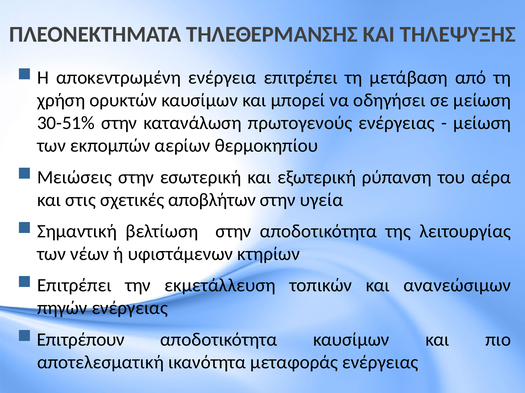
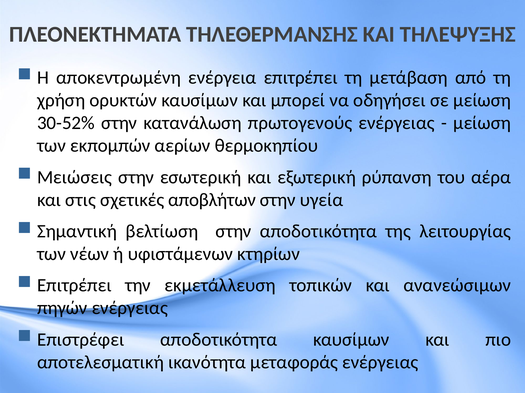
30-51%: 30-51% -> 30-52% (66, 123)
Επιτρέπουν: Επιτρέπουν -> Επιστρέφει (81, 340)
